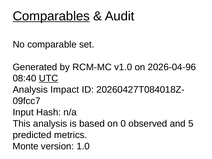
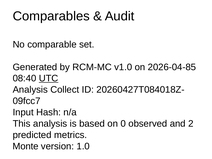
Comparables underline: present -> none (51, 16)
2026-04-96: 2026-04-96 -> 2026-04-85 (172, 67)
Impact: Impact -> Collect (65, 90)
5: 5 -> 2 (191, 124)
